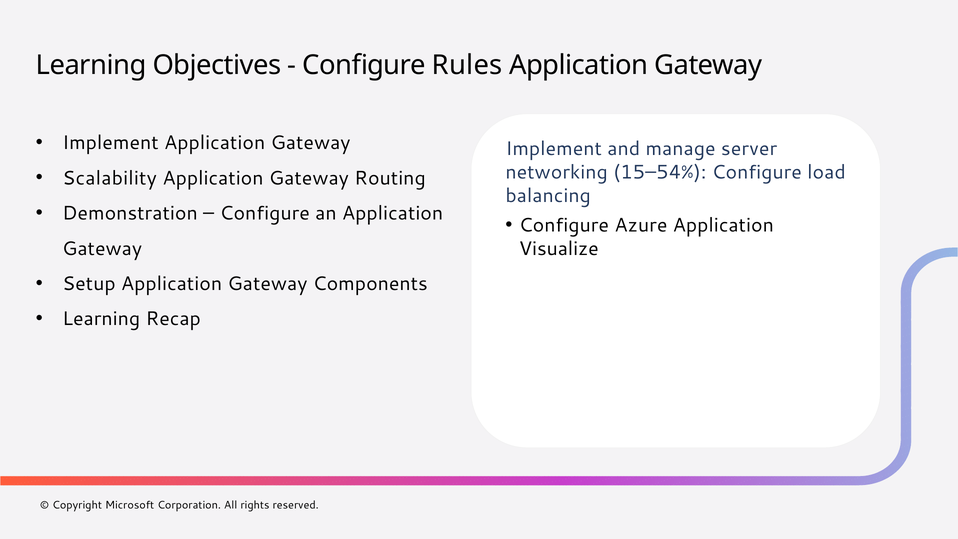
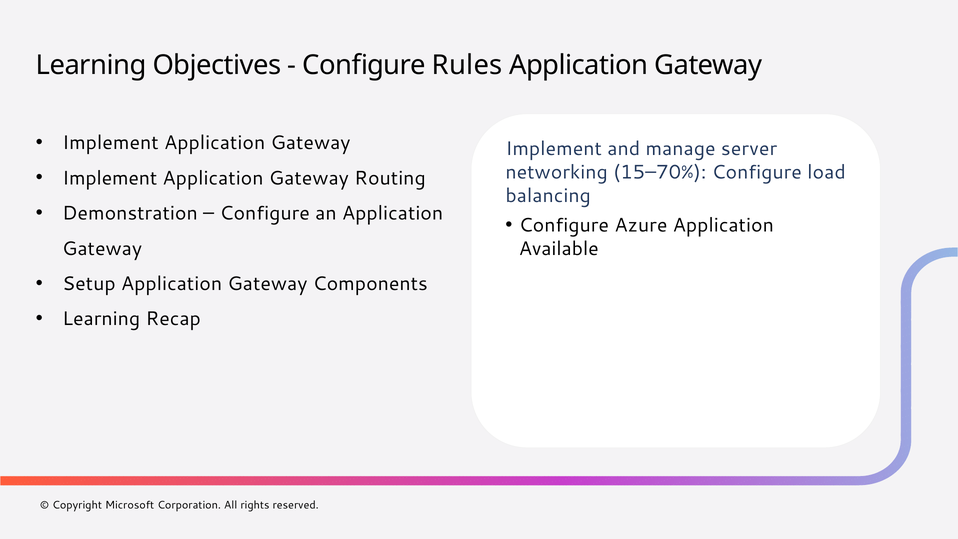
15–54%: 15–54% -> 15–70% (660, 172)
Scalability: Scalability -> Implement (110, 178)
Visualize: Visualize -> Available (559, 249)
